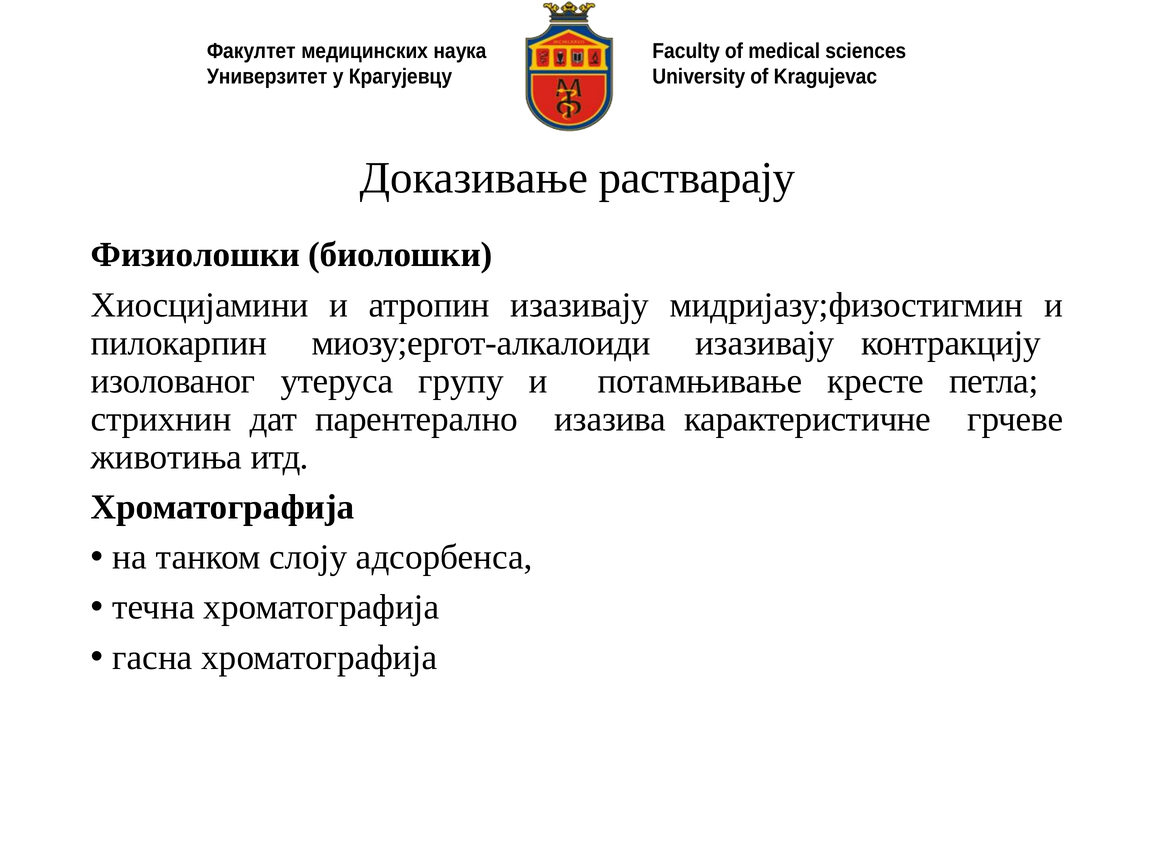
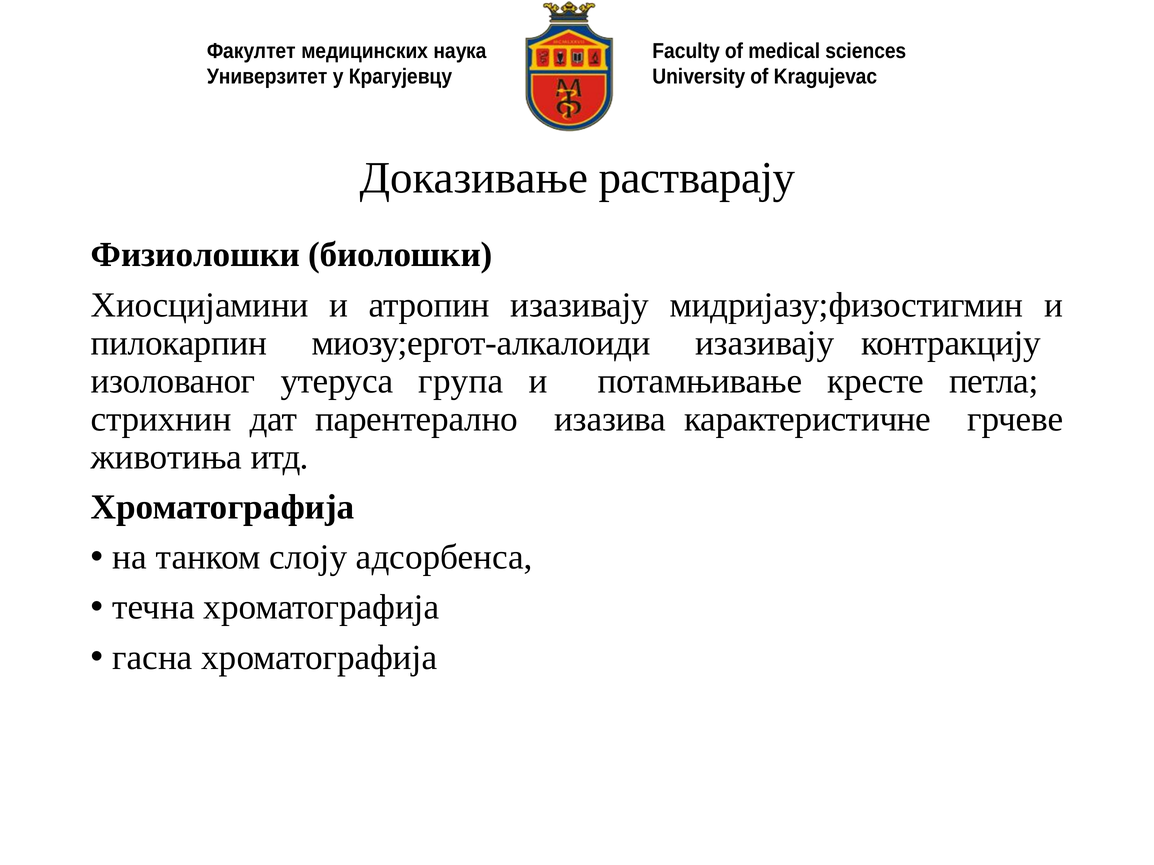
групу: групу -> група (461, 381)
